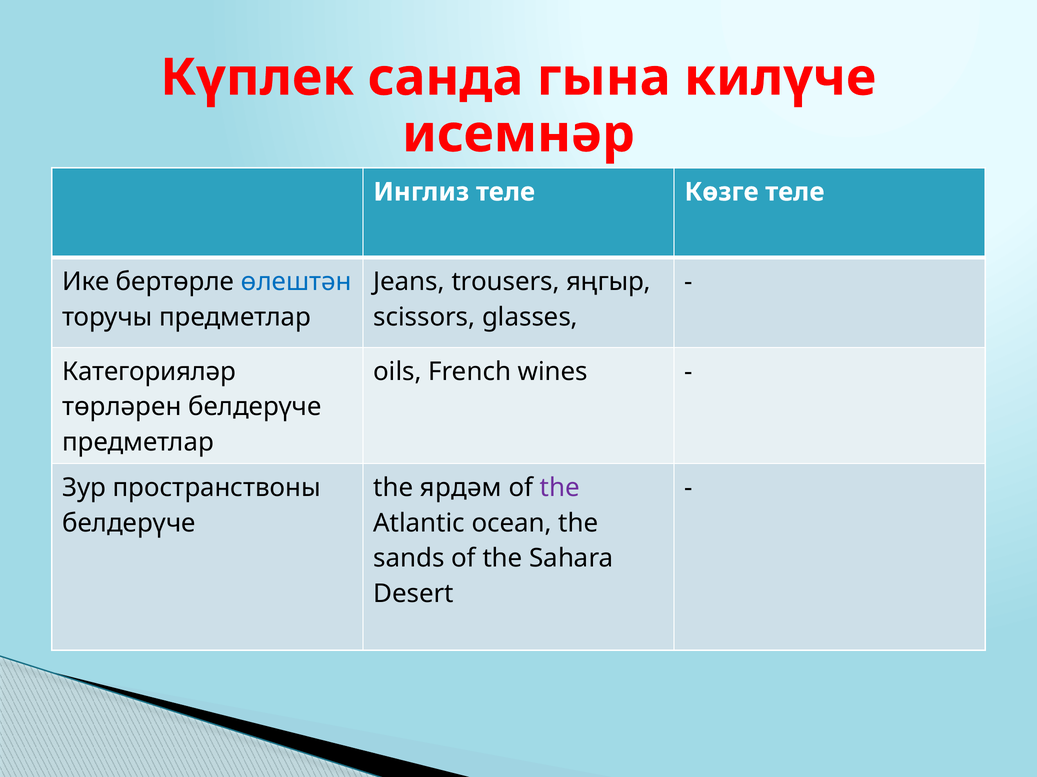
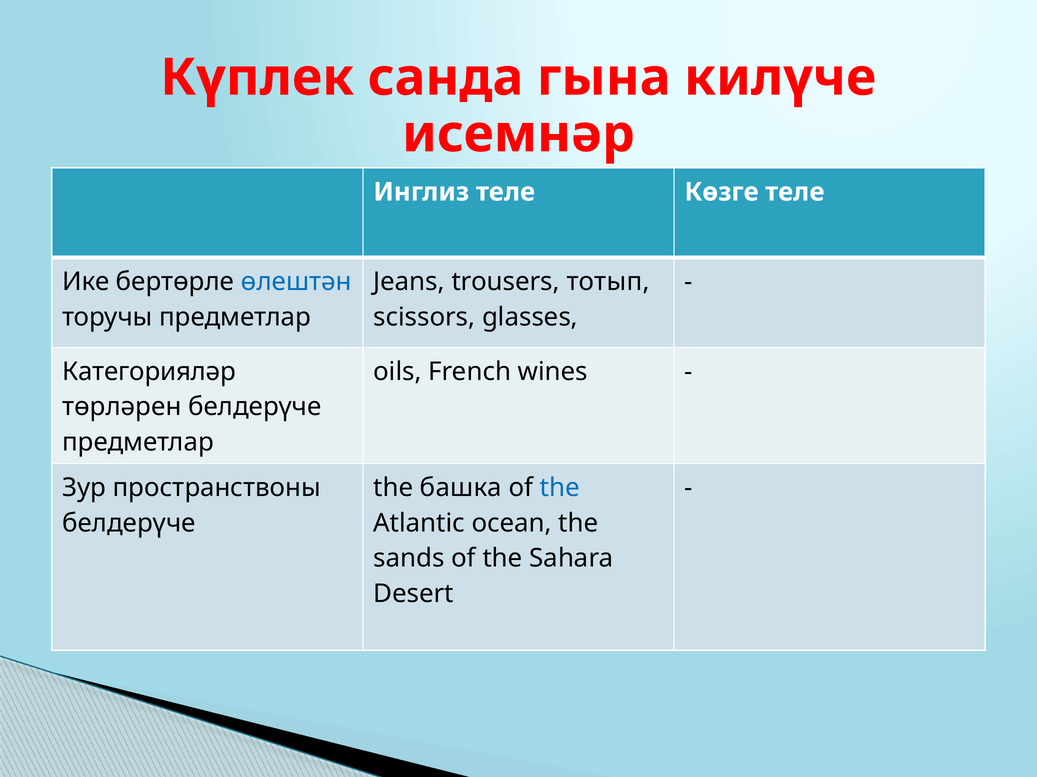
яңгыр: яңгыр -> тотып (608, 282)
ярдәм: ярдәм -> башка (461, 488)
the colour: purple -> blue (560, 488)
